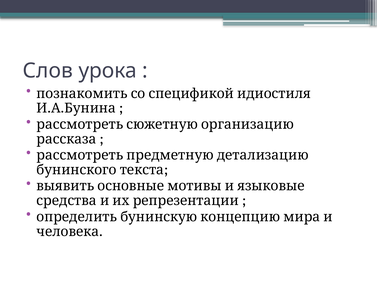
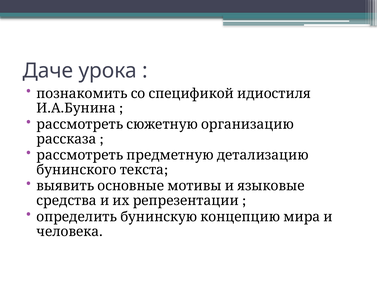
Слов: Слов -> Даче (48, 71)
